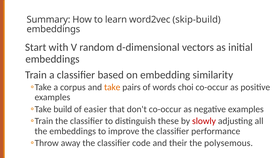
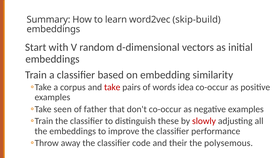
take colour: orange -> red (112, 87)
choi: choi -> idea (186, 87)
build: build -> seen (63, 109)
easier: easier -> father (95, 109)
